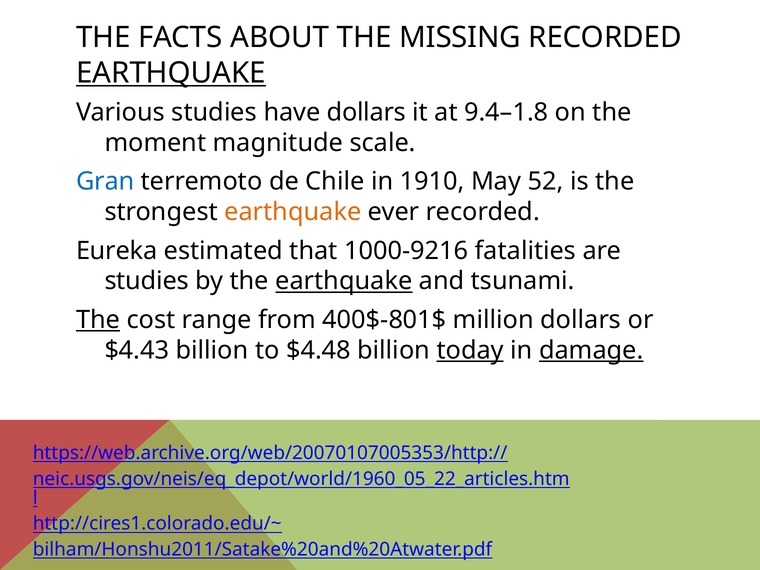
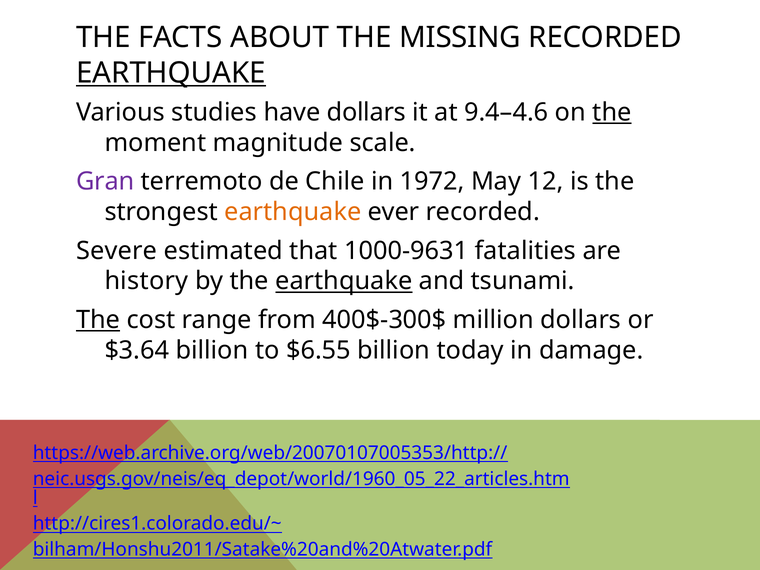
9.4–1.8: 9.4–1.8 -> 9.4–4.6 (506, 112)
the underline: none -> present (612, 112)
Gran colour: blue -> purple (105, 181)
1910: 1910 -> 1972 (432, 181)
52: 52 -> 12 (546, 181)
Eureka: Eureka -> Severe (117, 251)
1000-9216: 1000-9216 -> 1000-9631 (406, 251)
studies: studies -> history (146, 281)
400$-801$: 400$-801$ -> 400$-300$ (384, 320)
$4.43: $4.43 -> $3.64 (137, 350)
$4.48: $4.48 -> $6.55 (318, 350)
today underline: present -> none (470, 350)
damage underline: present -> none (591, 350)
